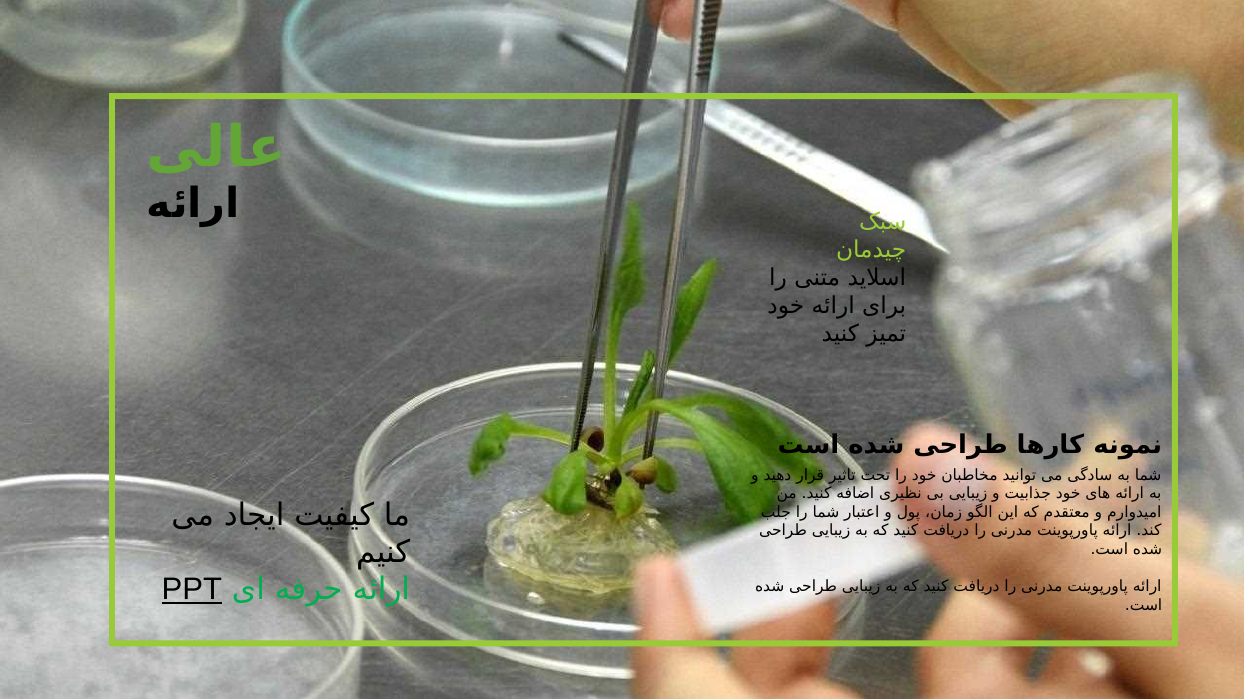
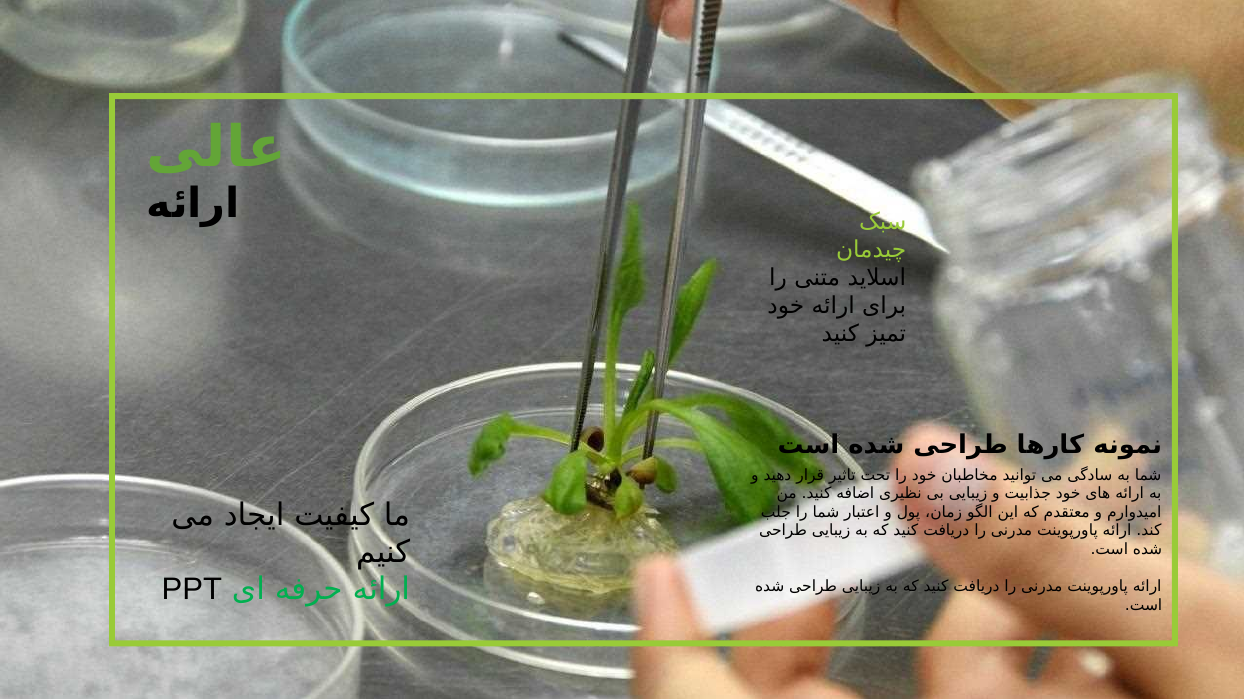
PPT underline: present -> none (192, 590)
